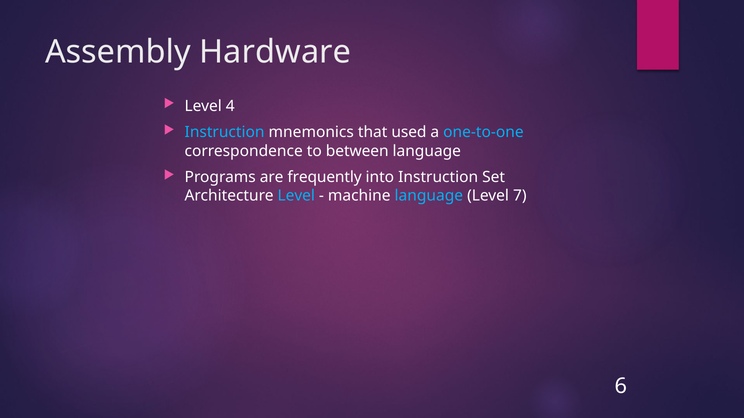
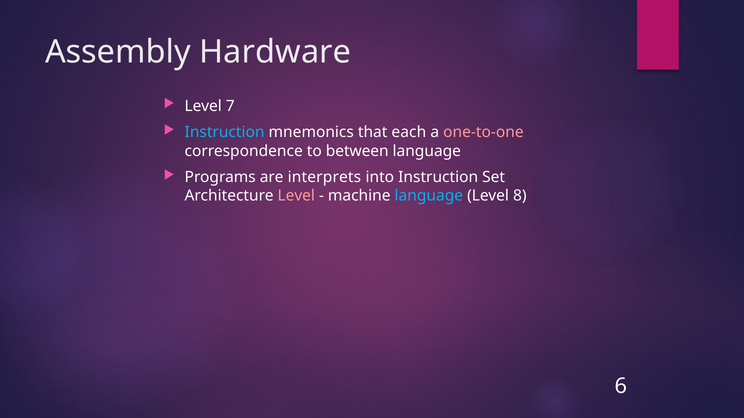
4: 4 -> 7 (230, 106)
used: used -> each (409, 133)
one-to-one colour: light blue -> pink (483, 133)
frequently: frequently -> interprets (324, 178)
Level colour: light blue -> pink (296, 196)
7: 7 -> 8 (520, 196)
